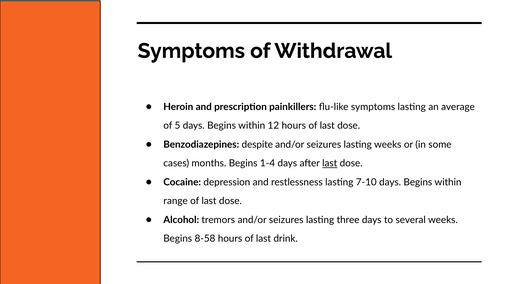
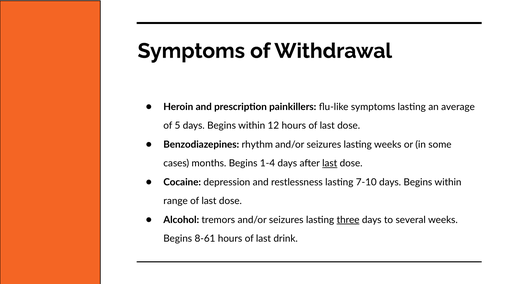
despite: despite -> rhythm (257, 145)
three underline: none -> present (348, 220)
8-58: 8-58 -> 8-61 (205, 239)
